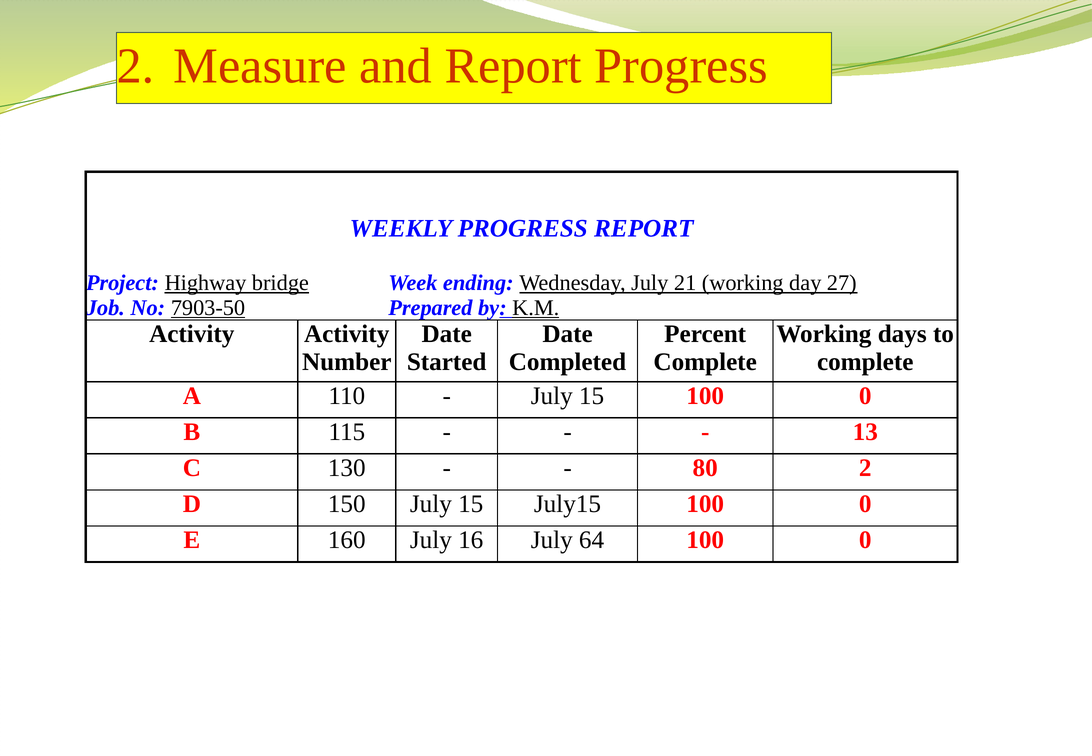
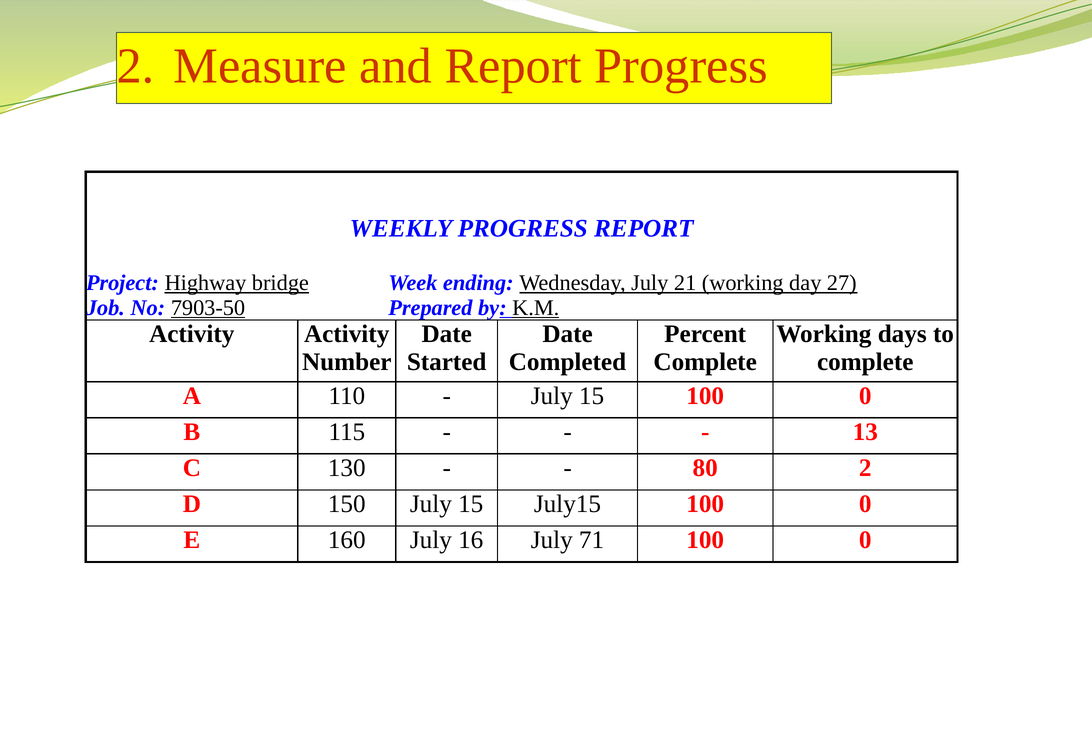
64: 64 -> 71 (592, 540)
